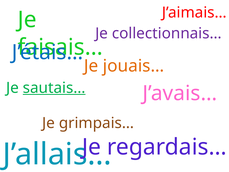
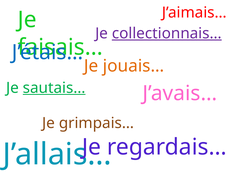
collectionnais… underline: none -> present (167, 33)
